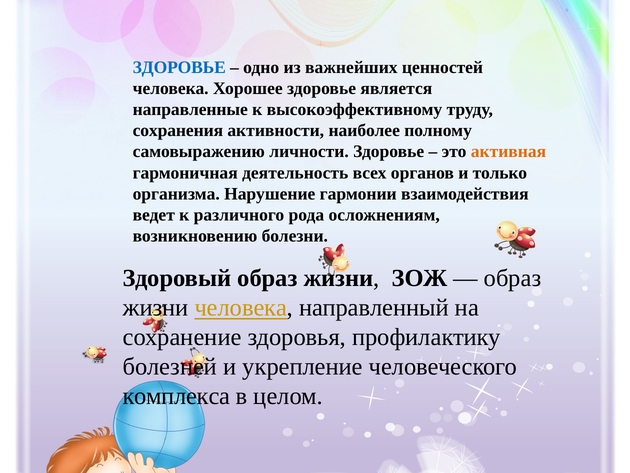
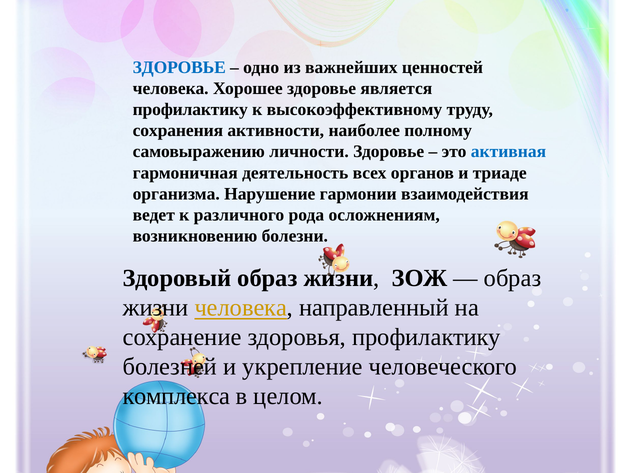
направленные: направленные -> профилактику (190, 110)
активная colour: orange -> blue (508, 152)
только: только -> триаде (500, 173)
